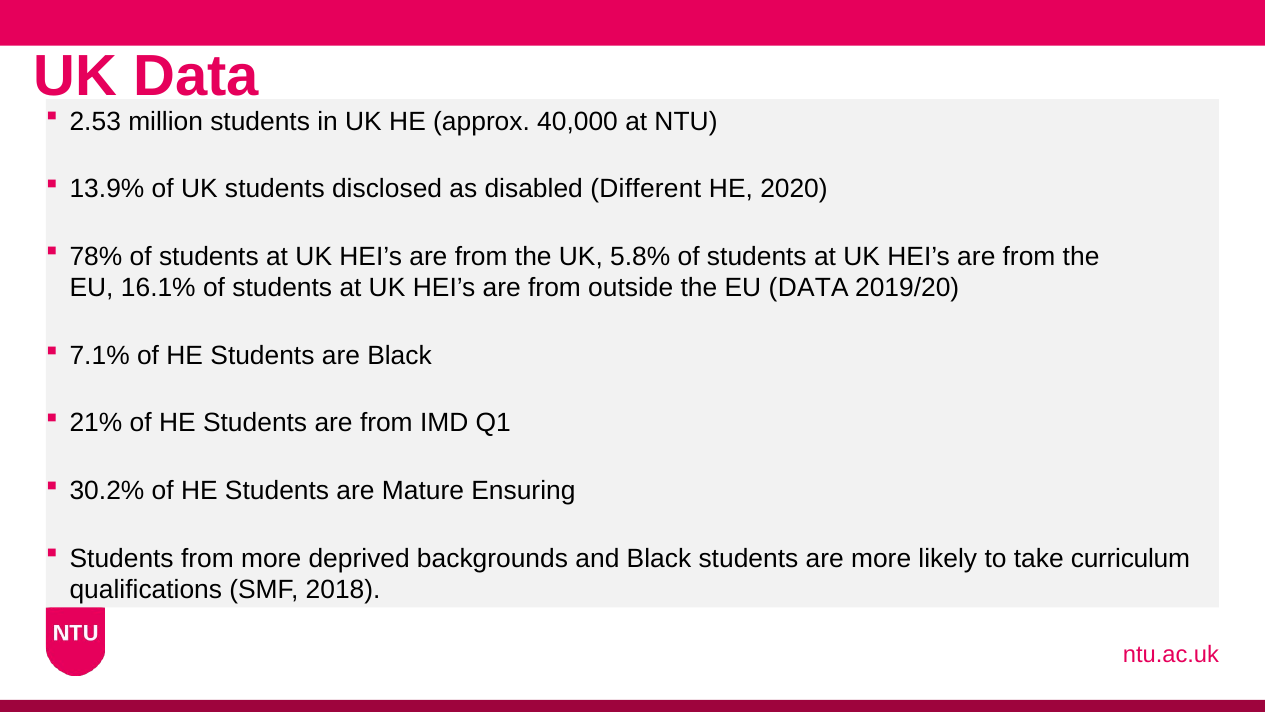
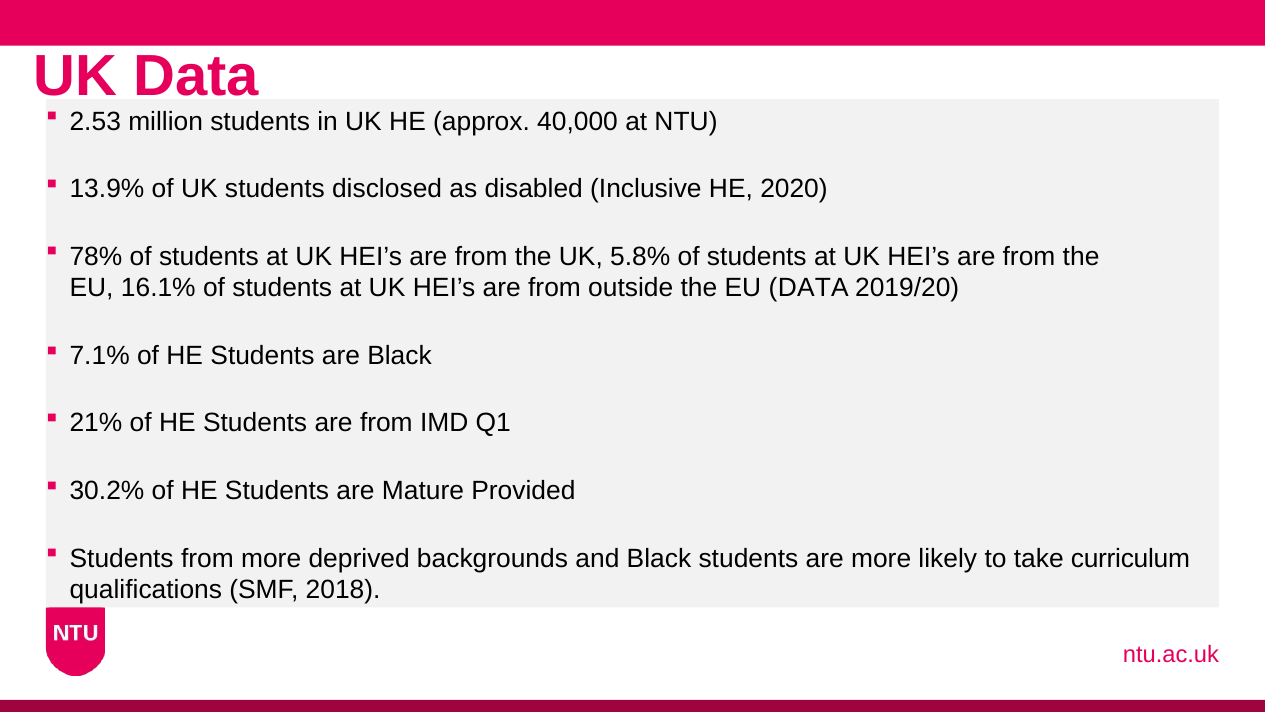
Different: Different -> Inclusive (646, 189)
Ensuring: Ensuring -> Provided (523, 491)
